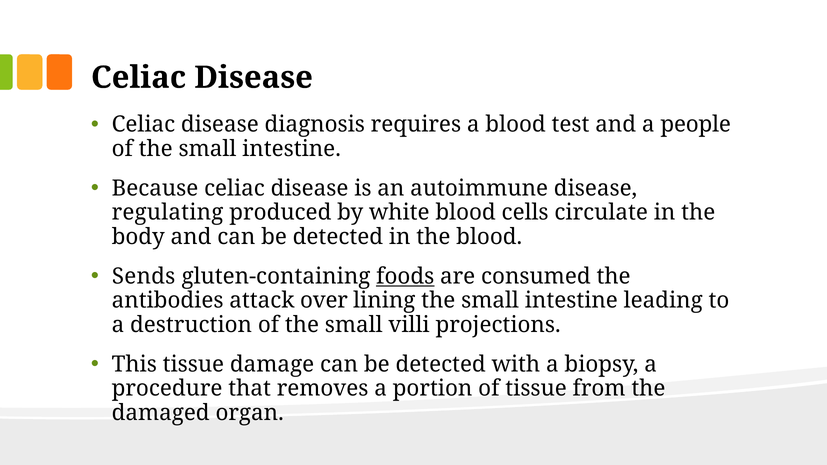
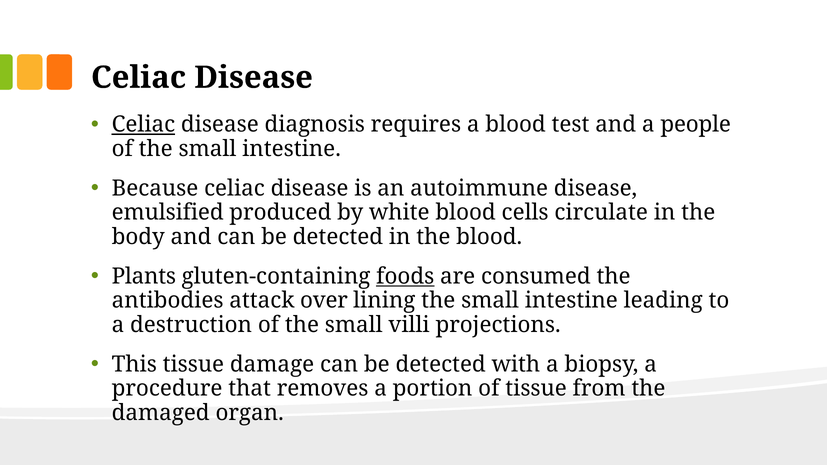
Celiac underline: none -> present (143, 125)
regulating: regulating -> emulsified (168, 213)
Sends: Sends -> Plants (144, 277)
